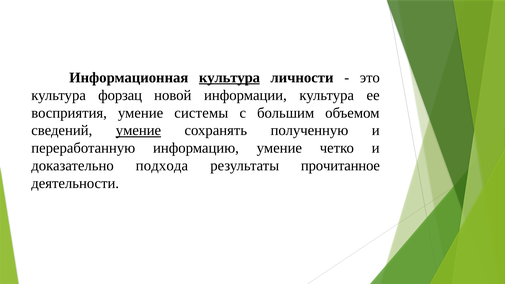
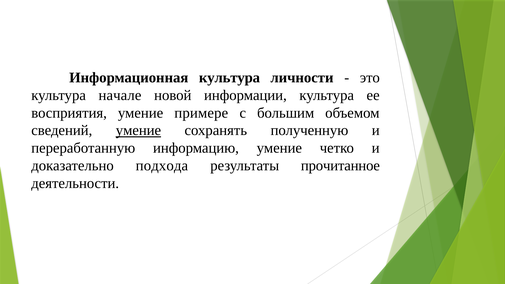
культура underline: present -> none (229, 78)
форзац: форзац -> начале (120, 95)
системы: системы -> примере (201, 113)
